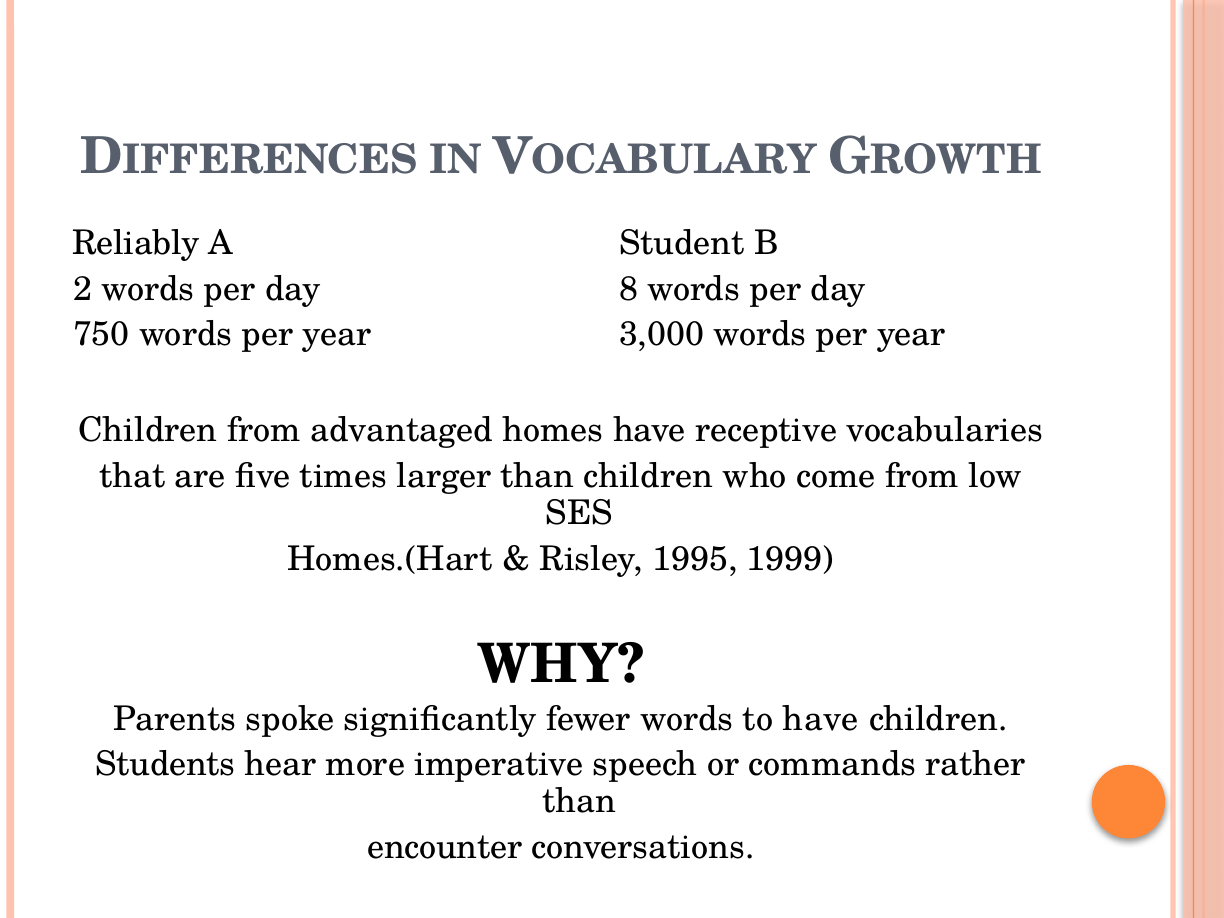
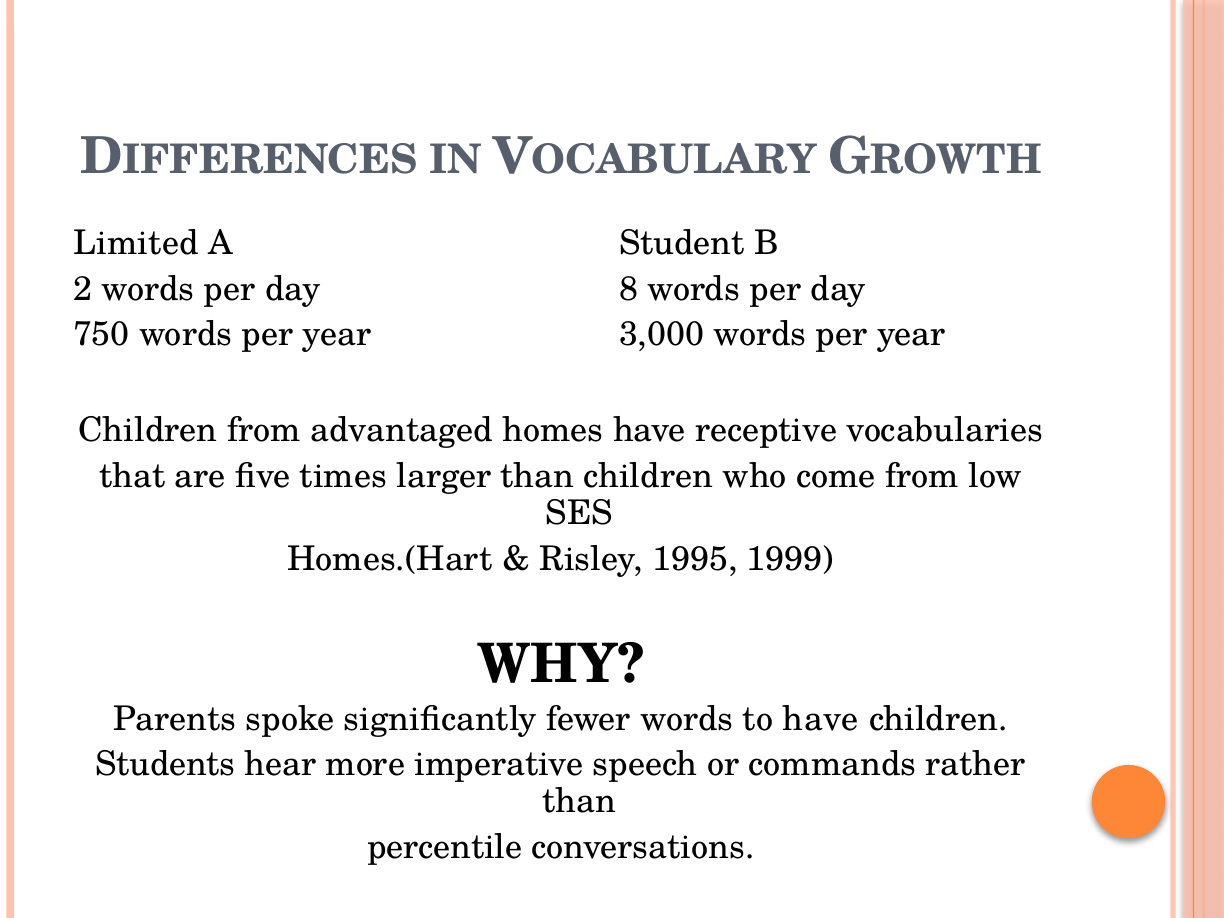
Reliably: Reliably -> Limited (136, 243)
encounter: encounter -> percentile (445, 847)
